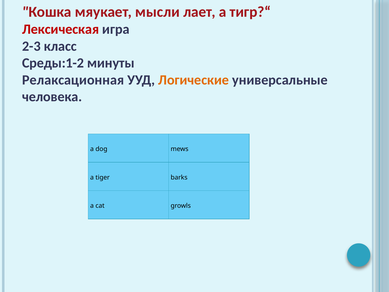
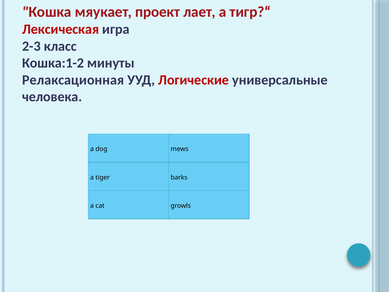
мысли: мысли -> проект (158, 12)
Среды:1-2: Среды:1-2 -> Кошка:1-2 (53, 63)
Логические colour: orange -> red (194, 80)
